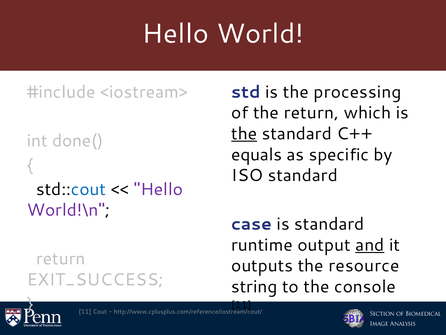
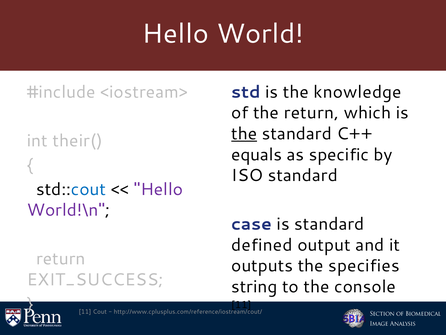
processing: processing -> knowledge (358, 92)
done(: done( -> their( (78, 141)
runtime: runtime -> defined (262, 245)
and underline: present -> none (370, 245)
resource: resource -> specifies (364, 265)
